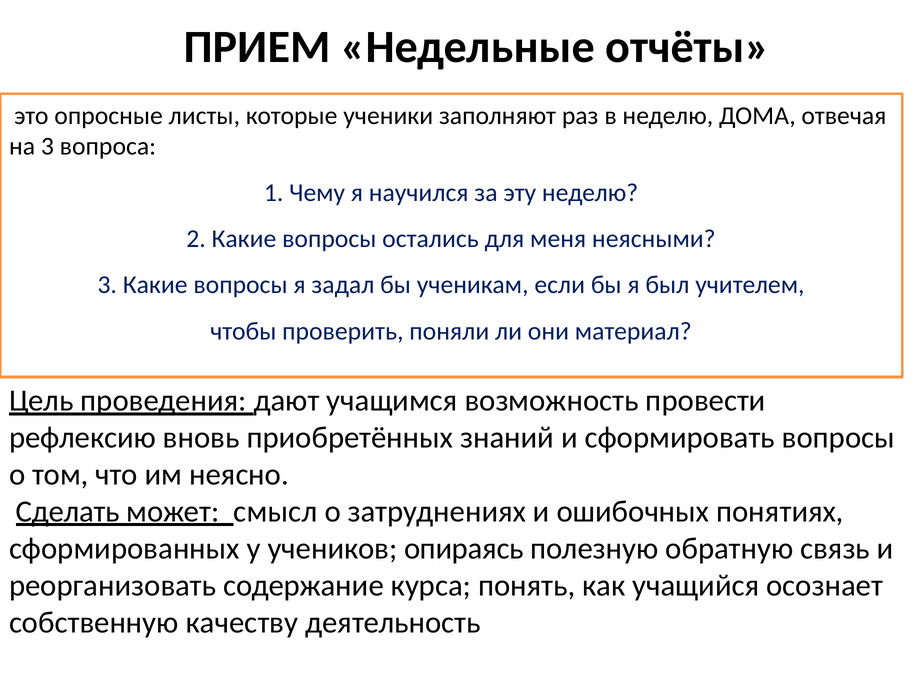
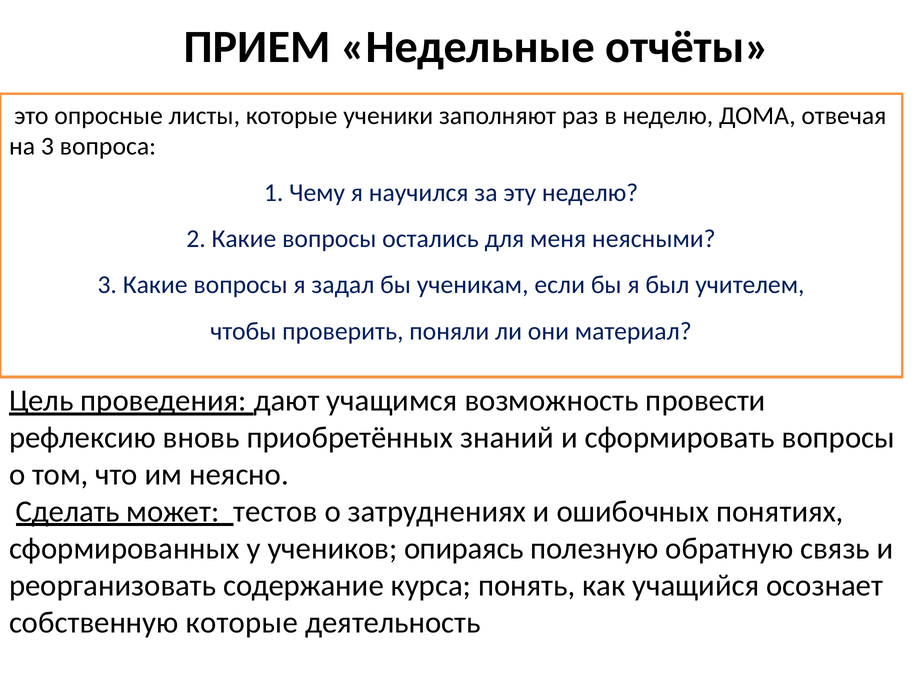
смысл: смысл -> тестов (275, 511)
собственную качеству: качеству -> которые (242, 622)
